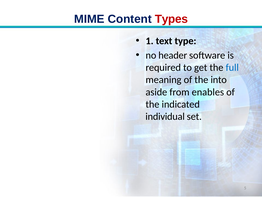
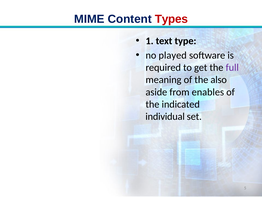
header: header -> played (173, 55)
full colour: blue -> purple (232, 67)
into: into -> also (219, 80)
